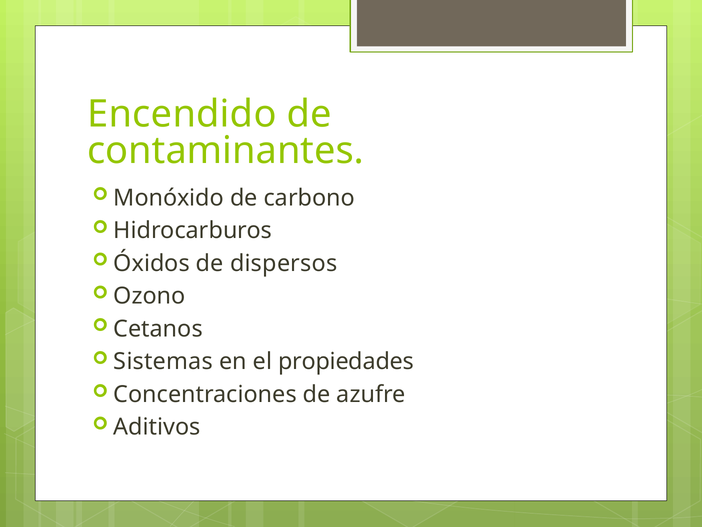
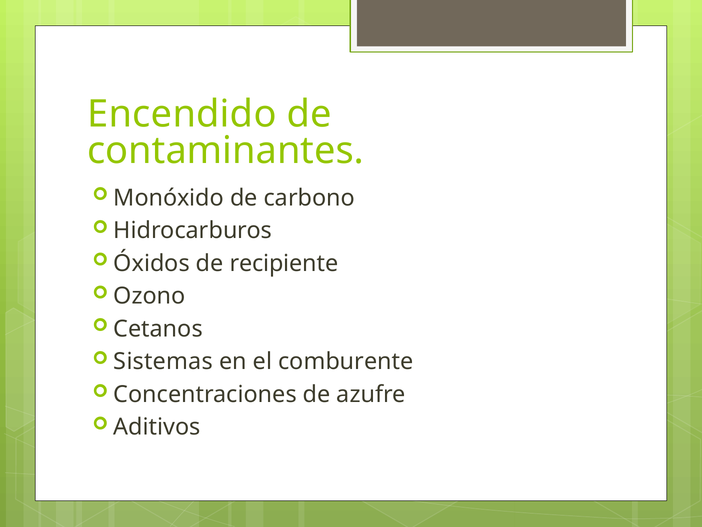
dispersos: dispersos -> recipiente (284, 263)
propiedades: propiedades -> comburente (346, 361)
